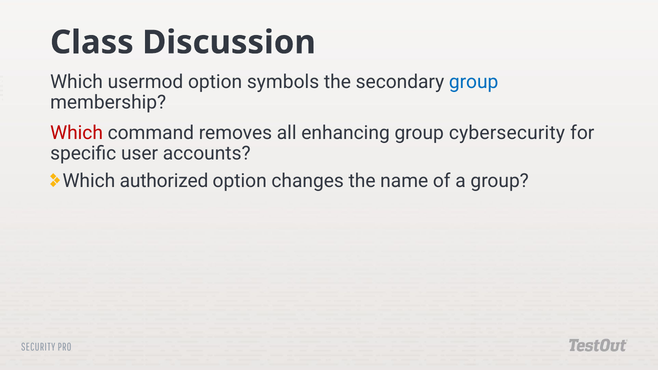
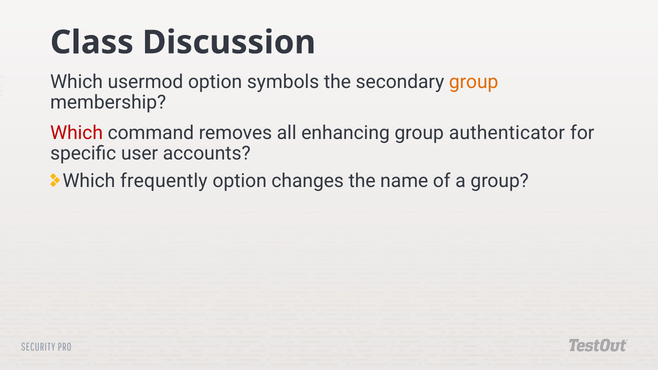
group colour: blue -> orange (474, 82)
cybersecurity: cybersecurity -> authenticator (507, 133)
authorized: authorized -> frequently (164, 181)
